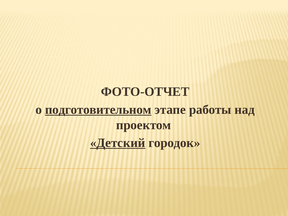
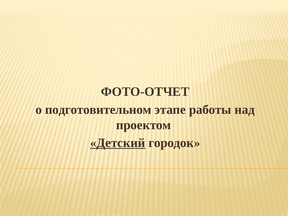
подготовительном underline: present -> none (98, 110)
